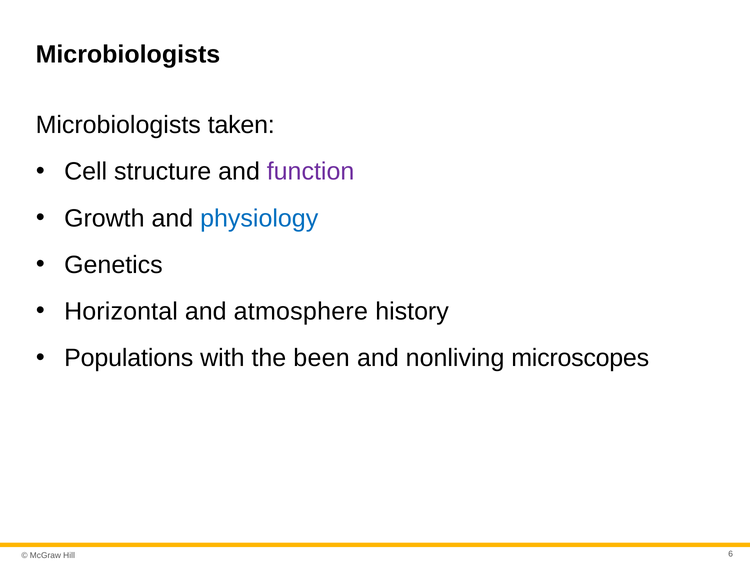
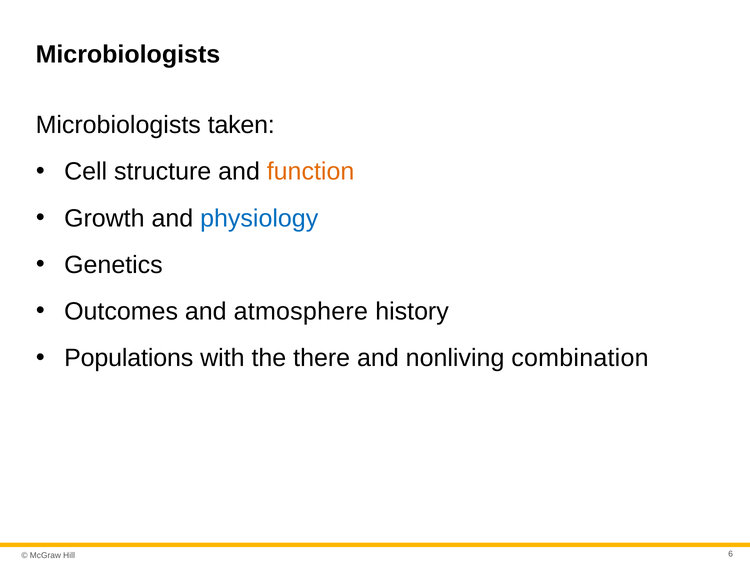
function colour: purple -> orange (311, 172)
Horizontal: Horizontal -> Outcomes (121, 312)
been: been -> there (322, 358)
microscopes: microscopes -> combination (580, 358)
